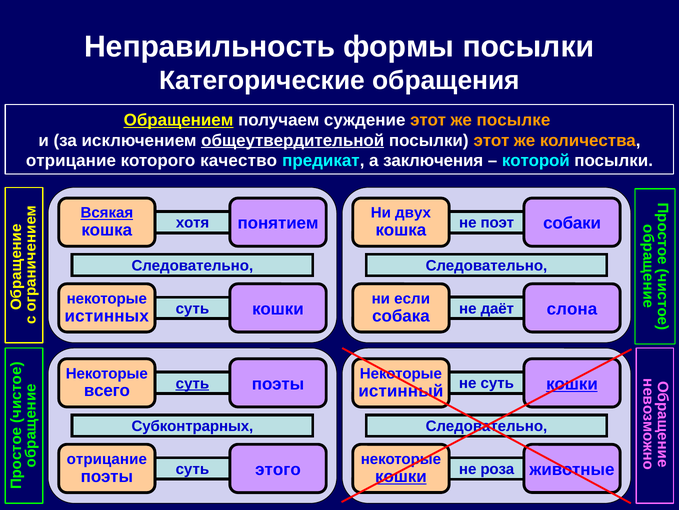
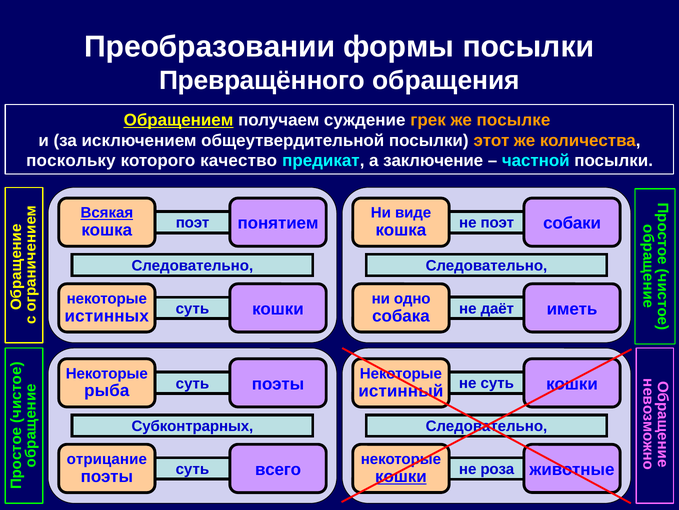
Неправильность: Неправильность -> Преобразовании (210, 47)
Категорические: Категорические -> Превращённого (262, 80)
суждение этот: этот -> грек (428, 120)
общеутвердительной underline: present -> none (293, 140)
отрицание: отрицание -> поскольку (71, 161)
заключения: заключения -> заключение (433, 161)
которой: которой -> частной (536, 161)
двух: двух -> виде (413, 213)
хотя: хотя -> поэт (193, 223)
если: если -> одно (412, 298)
слона: слона -> иметь (572, 309)
кошки underline: present -> none (572, 383)
суть underline: present -> none (192, 383)
всего: всего -> рыба (107, 390)
этого: этого -> всего (278, 469)
